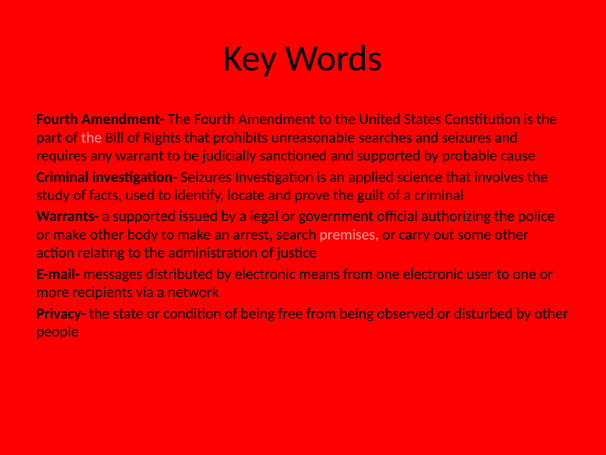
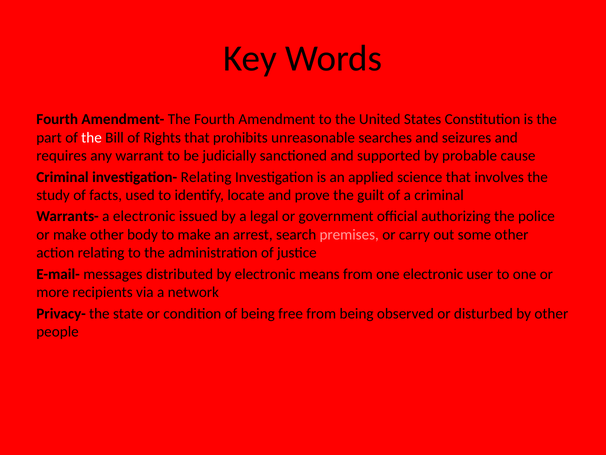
the colour: pink -> white (92, 137)
investigation- Seizures: Seizures -> Relating (206, 177)
a supported: supported -> electronic (144, 216)
